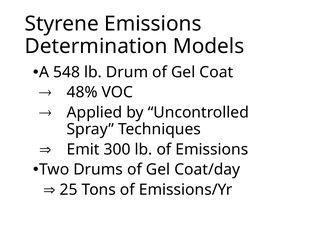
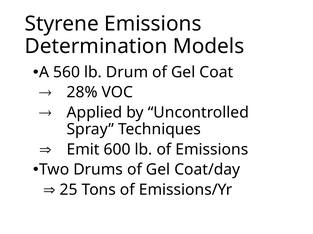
548: 548 -> 560 (67, 72)
48%: 48% -> 28% (82, 93)
300: 300 -> 600 (117, 150)
